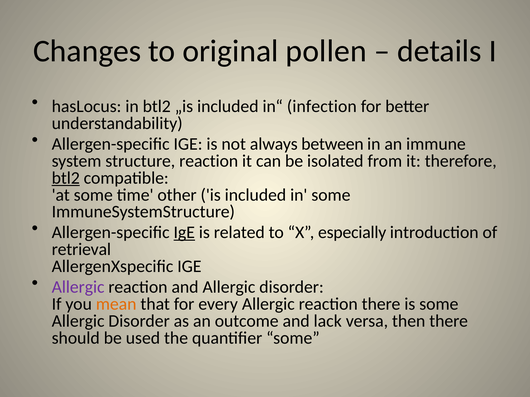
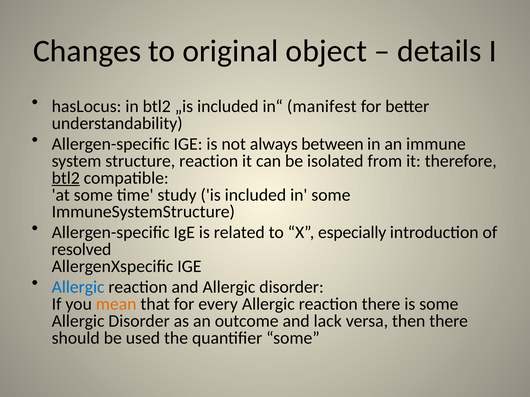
pollen: pollen -> object (326, 51)
infection: infection -> manifest (322, 107)
other: other -> study (177, 195)
IgE underline: present -> none (184, 233)
retrieval: retrieval -> resolved (81, 250)
Allergic colour: purple -> blue (78, 287)
